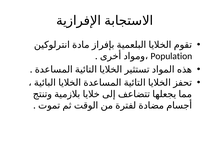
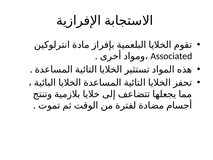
Population: Population -> Associated (171, 56)
